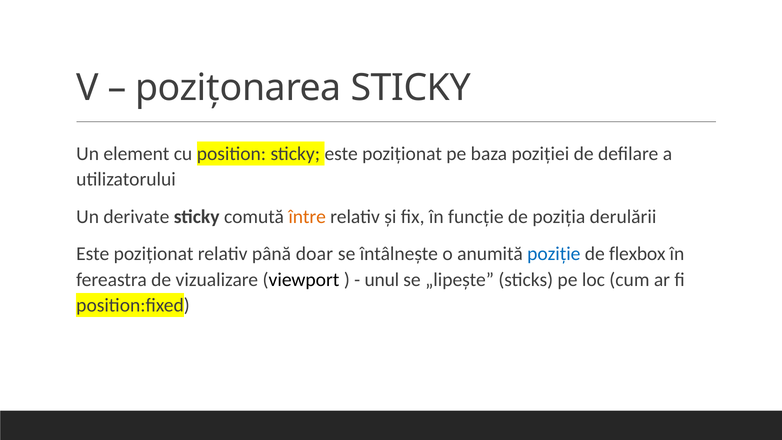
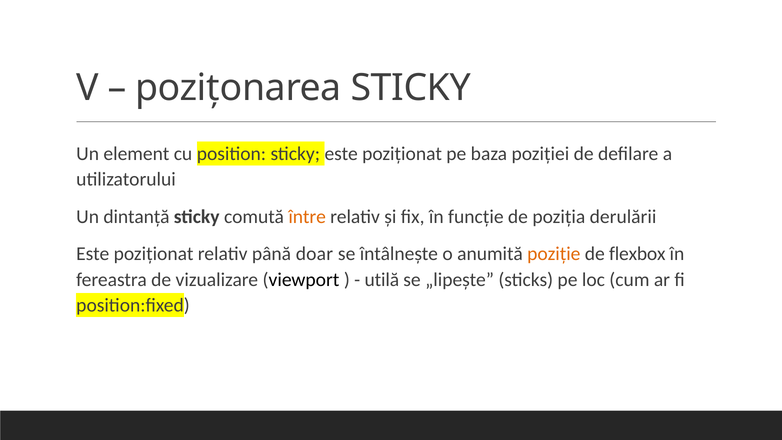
derivate: derivate -> dintanță (136, 217)
poziție colour: blue -> orange (554, 254)
unul: unul -> utilă (382, 280)
